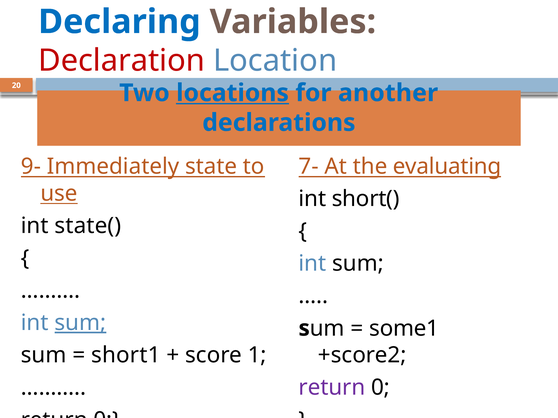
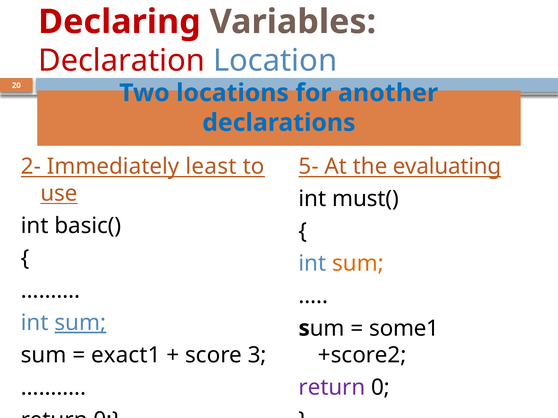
Declaring colour: blue -> red (119, 22)
locations underline: present -> none (233, 93)
9-: 9- -> 2- (31, 167)
state: state -> least (211, 167)
7-: 7- -> 5- (309, 167)
short(: short( -> must( (366, 199)
state(: state( -> basic( (88, 226)
sum colour: black -> orange (358, 264)
short1: short1 -> exact1 (126, 356)
1: 1 -> 3 (257, 356)
